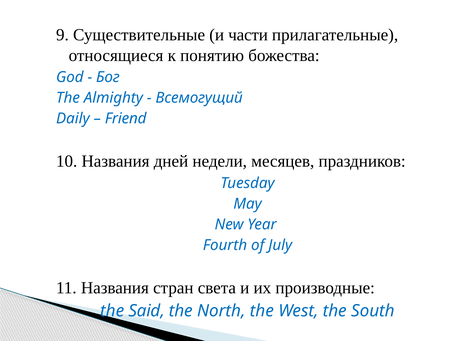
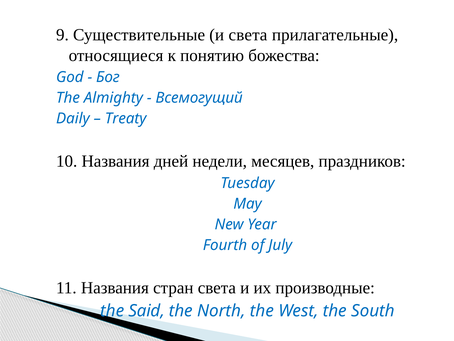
и части: части -> света (248, 35)
Friend: Friend -> Treaty (126, 118)
